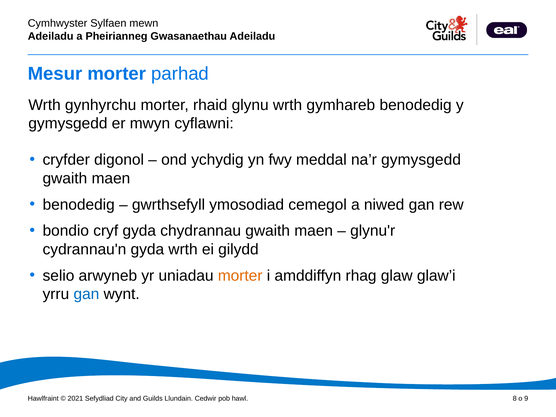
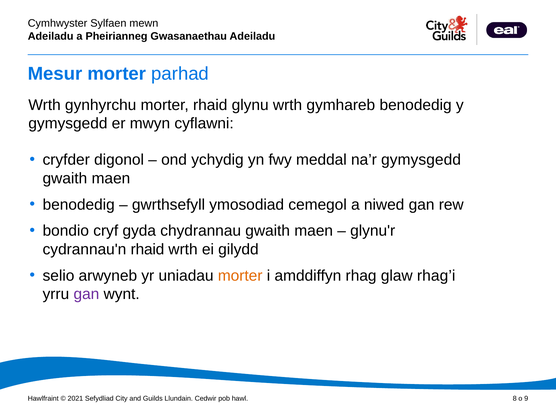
cydrannau'n gyda: gyda -> rhaid (147, 249)
glaw’i: glaw’i -> rhag’i (436, 276)
gan colour: blue -> purple (86, 294)
